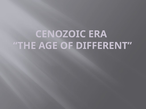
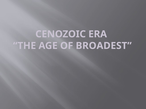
DIFFERENT: DIFFERENT -> BROADEST (104, 46)
